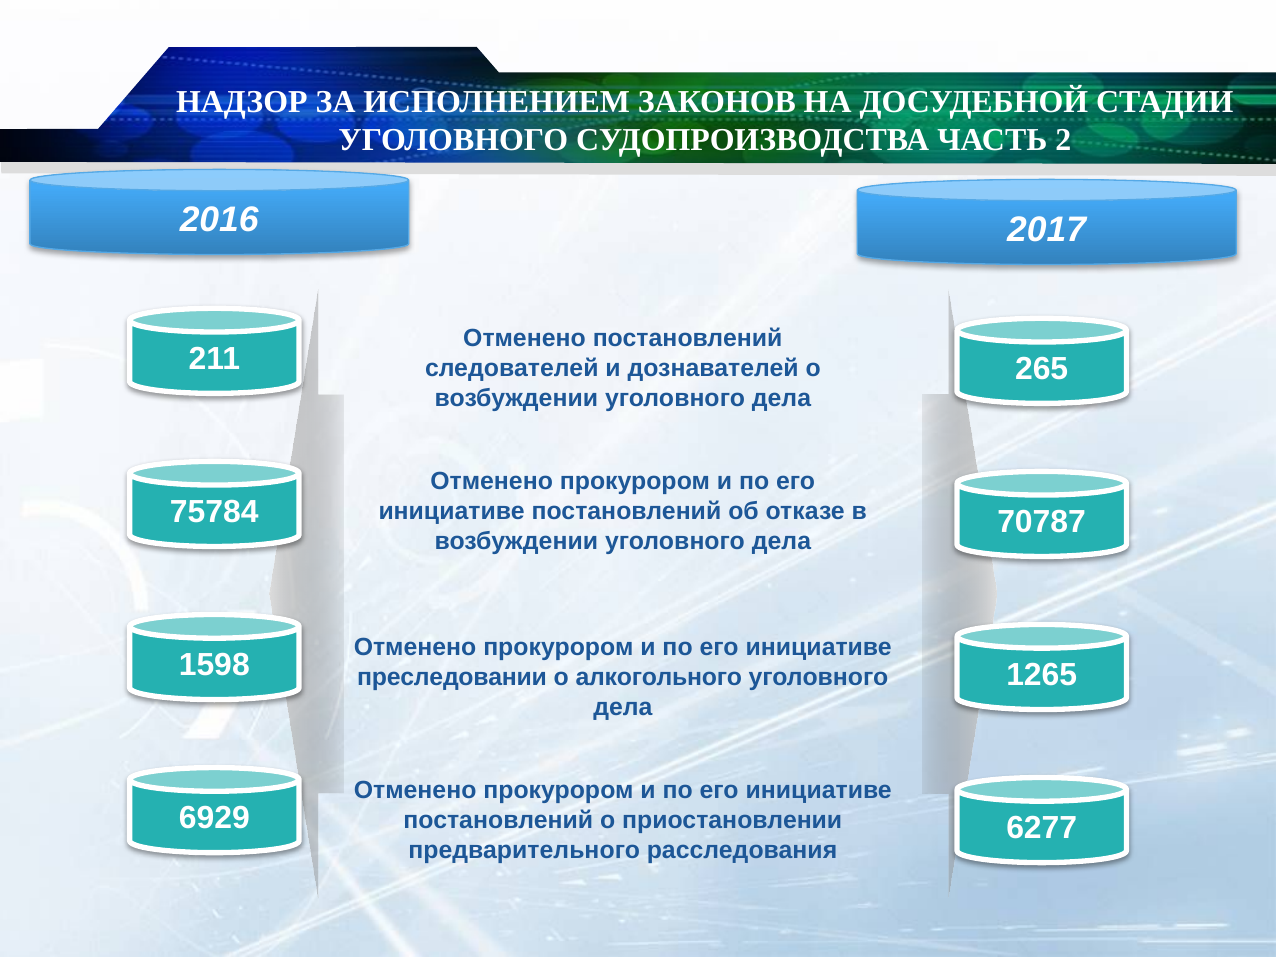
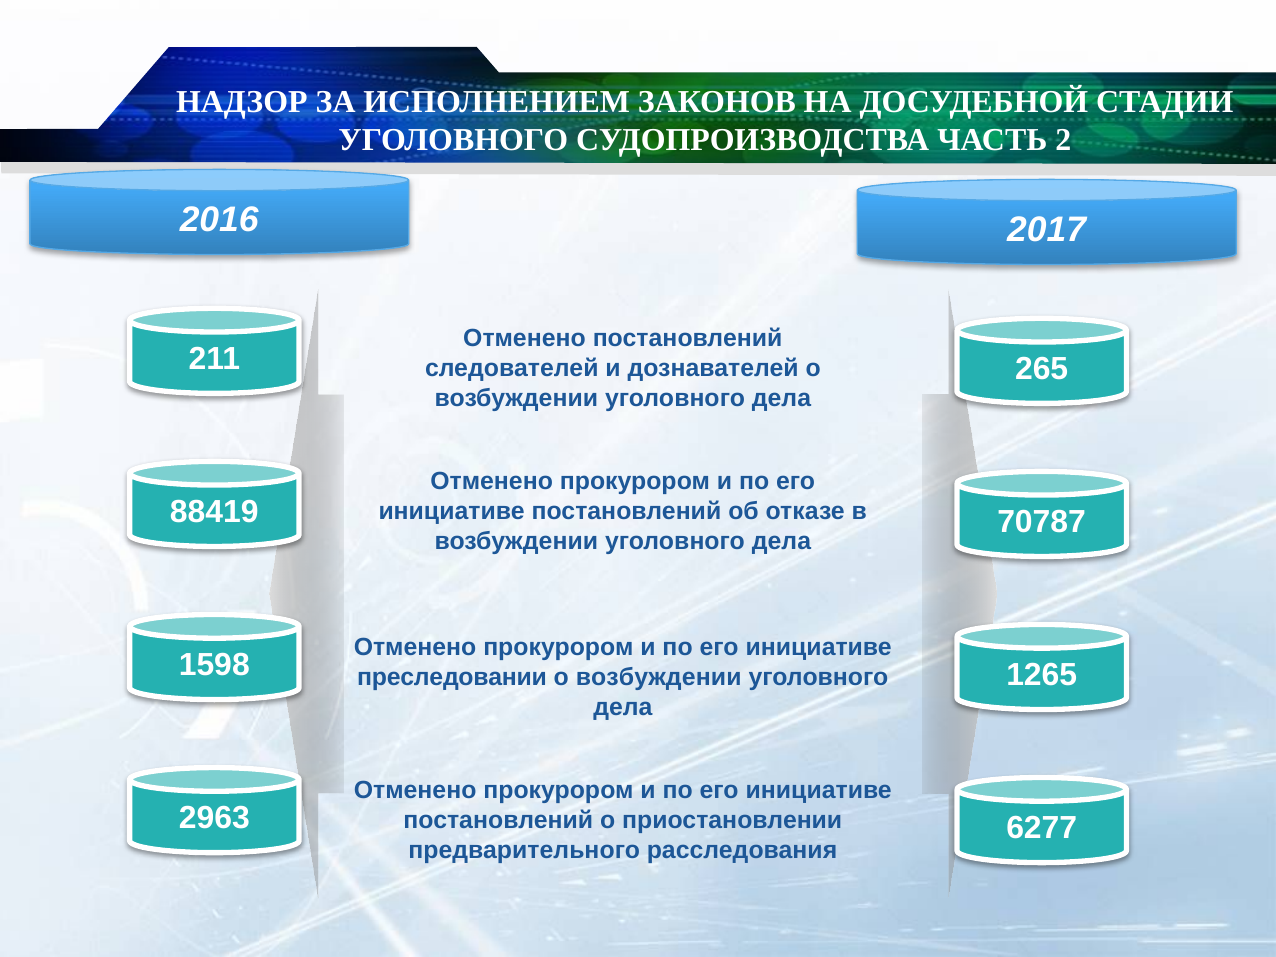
75784: 75784 -> 88419 (214, 512)
алкогольного: алкогольного -> возбуждении (659, 677)
6929: 6929 -> 2963 (214, 818)
